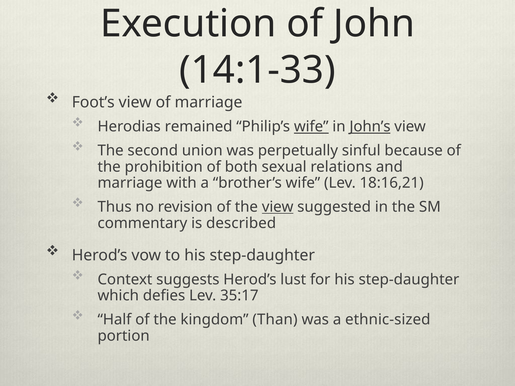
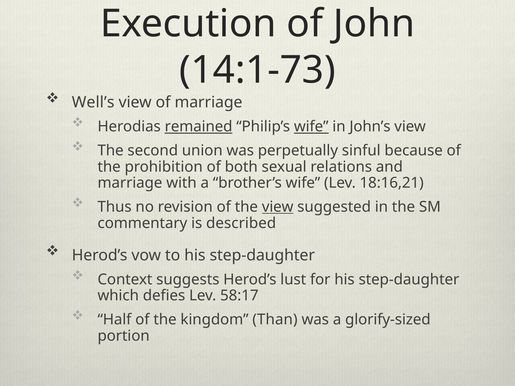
14:1-33: 14:1-33 -> 14:1-73 (257, 70)
Foot’s: Foot’s -> Well’s (93, 102)
remained underline: none -> present (199, 127)
John’s underline: present -> none (370, 127)
35:17: 35:17 -> 58:17 (239, 296)
ethnic-sized: ethnic-sized -> glorify-sized (388, 320)
